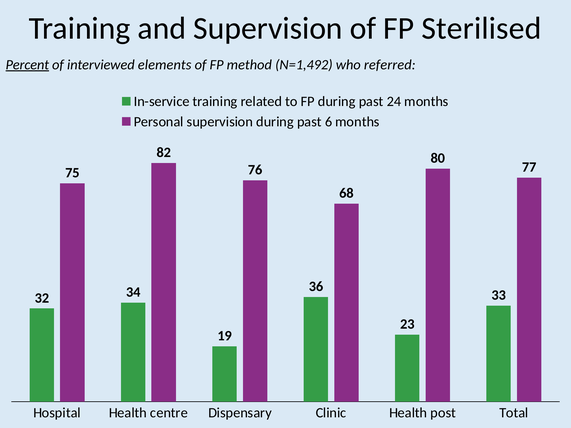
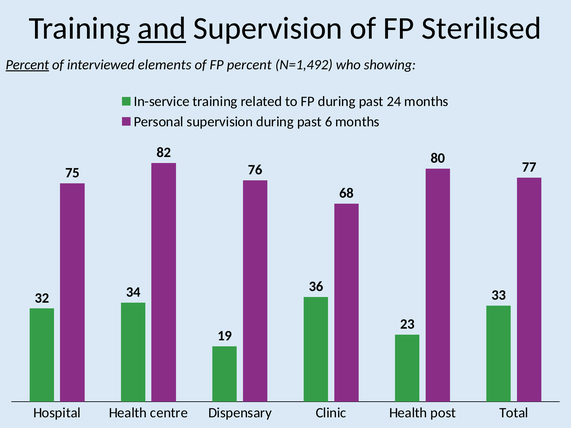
and underline: none -> present (162, 28)
FP method: method -> percent (249, 65)
referred: referred -> showing (390, 65)
